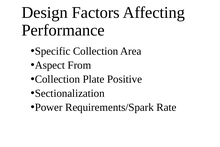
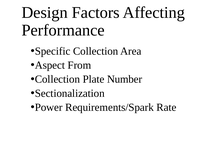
Positive: Positive -> Number (125, 79)
